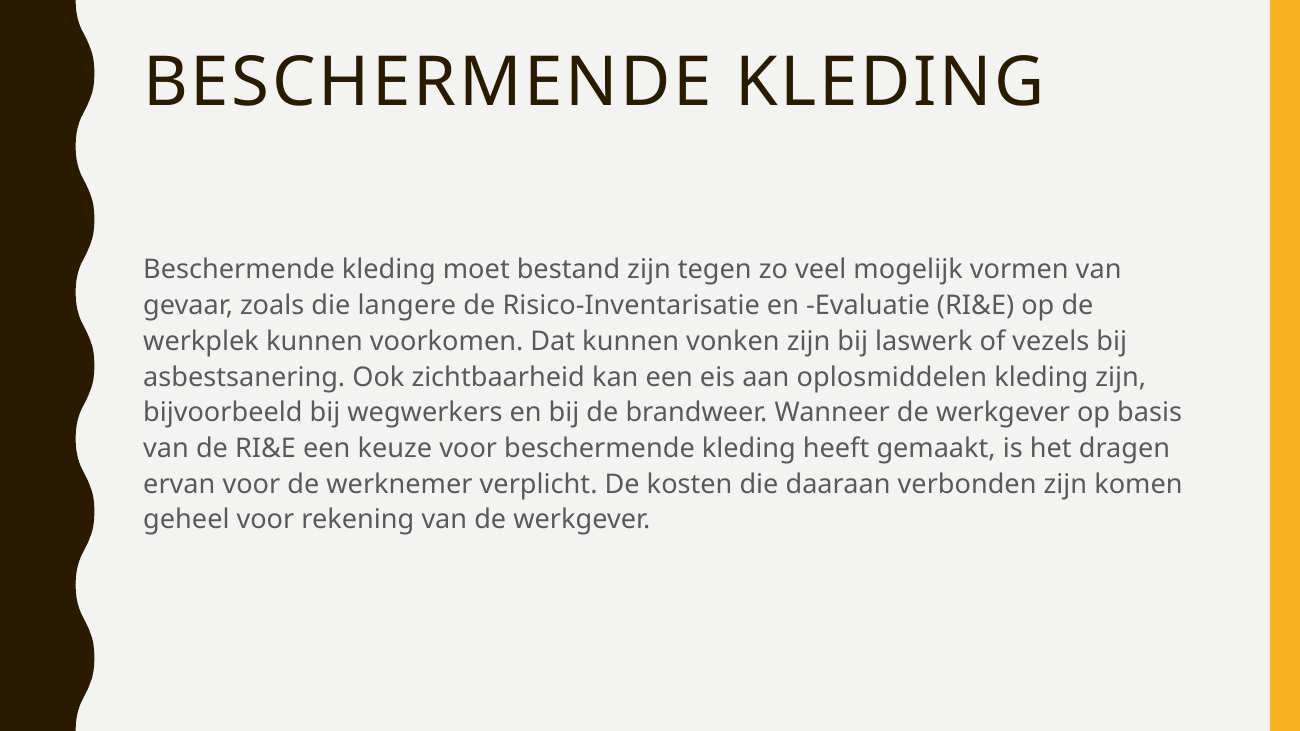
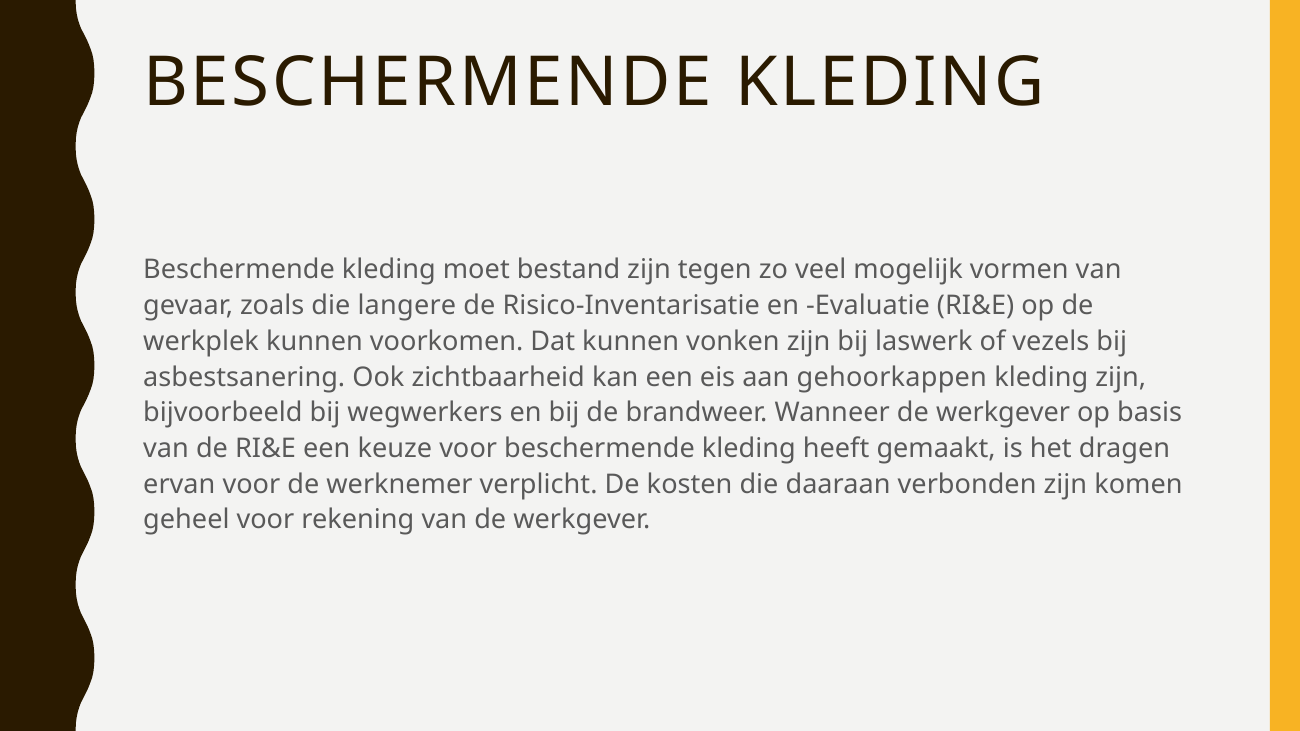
oplosmiddelen: oplosmiddelen -> gehoorkappen (892, 377)
